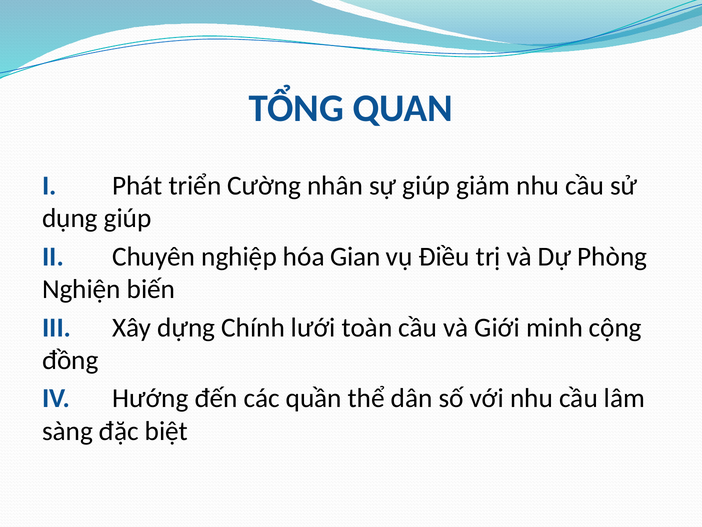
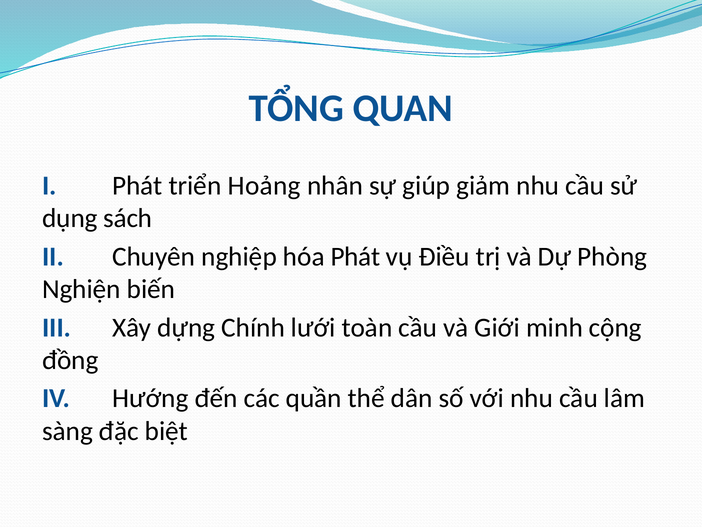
Cường: Cường -> Hoảng (264, 186)
dụng giúp: giúp -> sách (128, 218)
hóa Gian: Gian -> Phát (355, 256)
